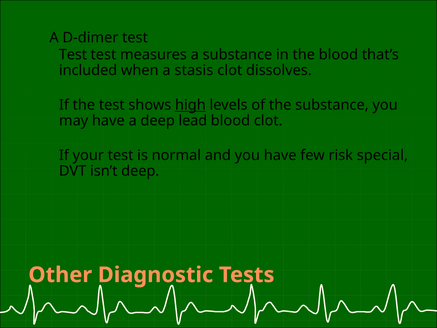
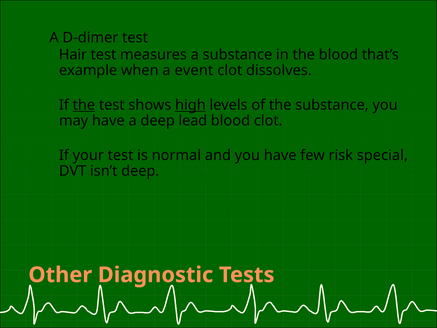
Test: Test -> Hair (73, 55)
included: included -> example (88, 70)
stasis: stasis -> event (194, 70)
the underline: none -> present (84, 105)
